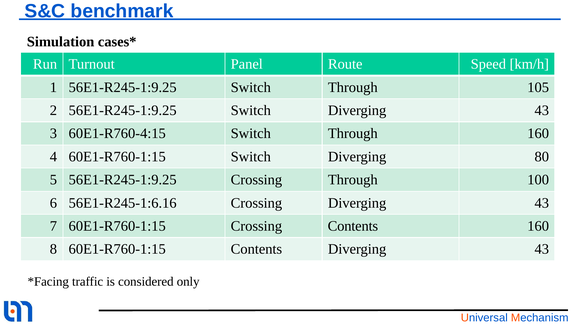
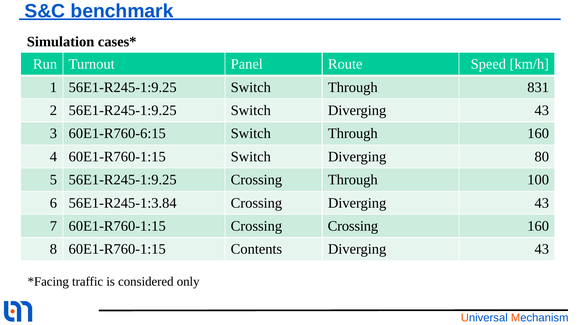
105: 105 -> 831 (538, 87)
60E1-R760-4:15: 60E1-R760-4:15 -> 60E1-R760-6:15 (117, 134)
56E1-R245-1:6.16: 56E1-R245-1:6.16 -> 56E1-R245-1:3.84 (123, 203)
Crossing Contents: Contents -> Crossing (353, 227)
